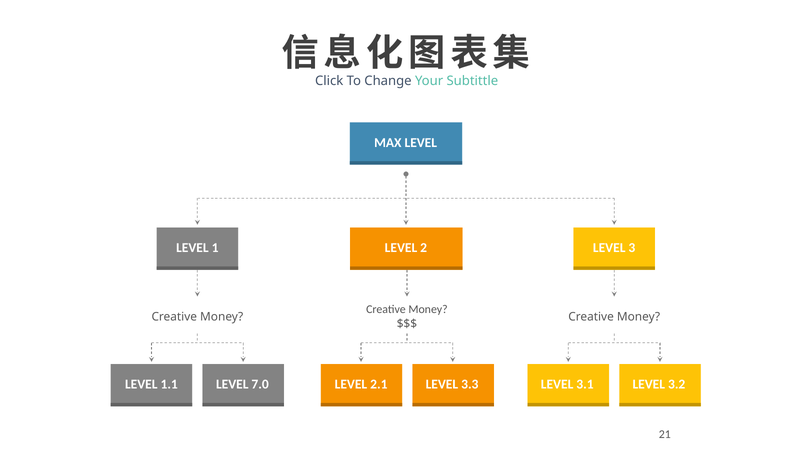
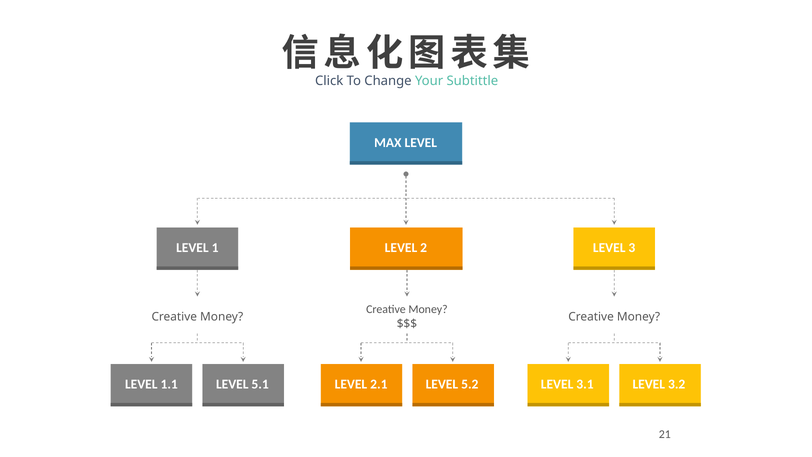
7.0: 7.0 -> 5.1 (260, 384)
3.3: 3.3 -> 5.2 (470, 384)
